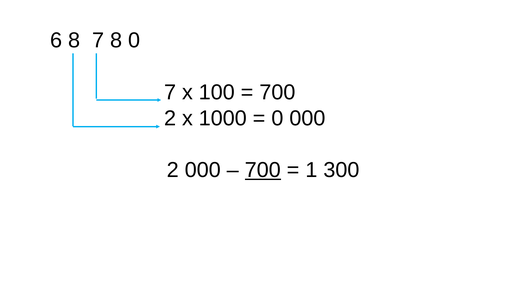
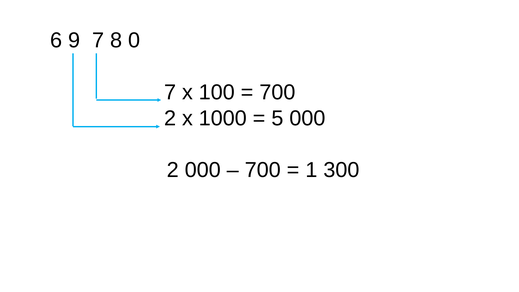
6 8: 8 -> 9 (74, 40)
0: 0 -> 5 (278, 118)
700 underline: present -> none (263, 170)
